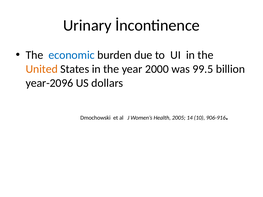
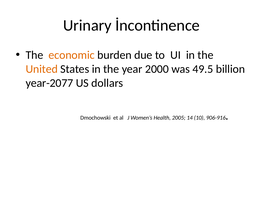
economic colour: blue -> orange (72, 55)
99.5: 99.5 -> 49.5 (203, 69)
year-2096: year-2096 -> year-2077 (49, 83)
